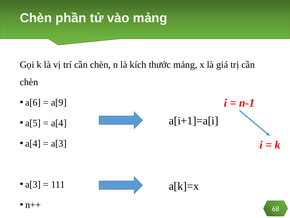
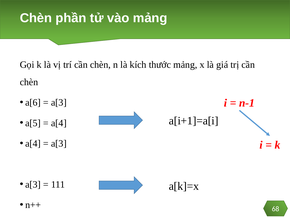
a[9: a[9 -> a[3 (59, 102)
